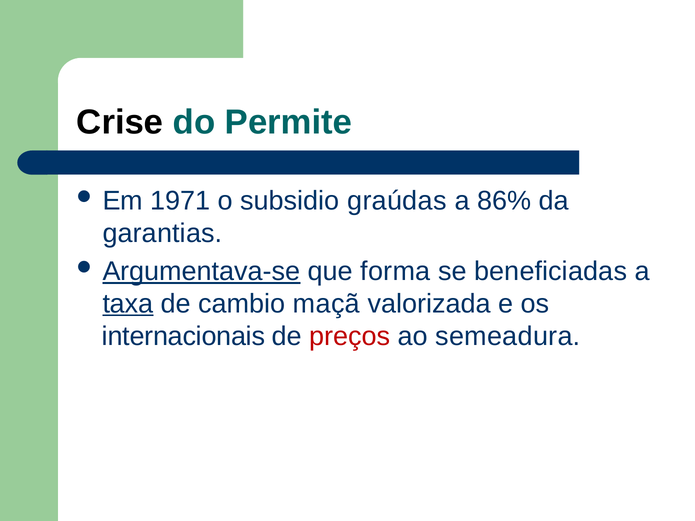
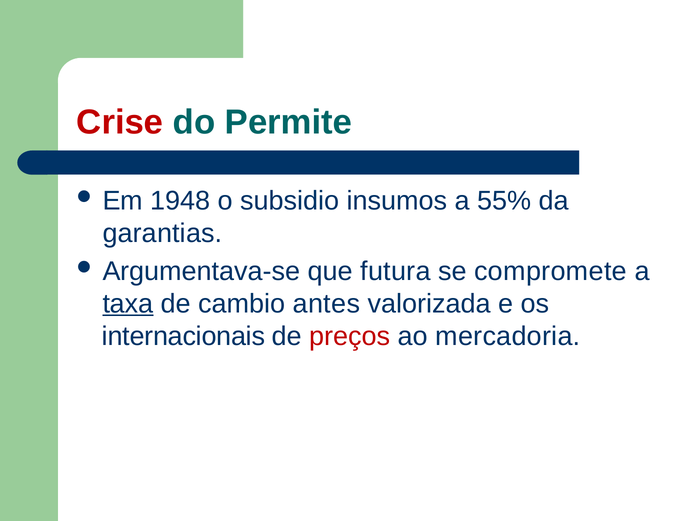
Crise colour: black -> red (120, 122)
1971: 1971 -> 1948 (180, 201)
graúdas: graúdas -> insumos (397, 201)
86%: 86% -> 55% (504, 201)
Argumentava-se underline: present -> none (201, 271)
forma: forma -> futura (395, 271)
beneficiadas: beneficiadas -> compromete (550, 271)
maçã: maçã -> antes (326, 304)
semeadura: semeadura -> mercadoria (508, 336)
